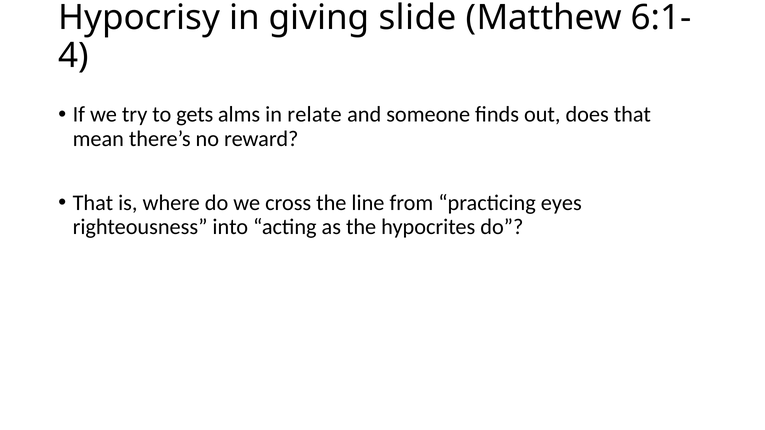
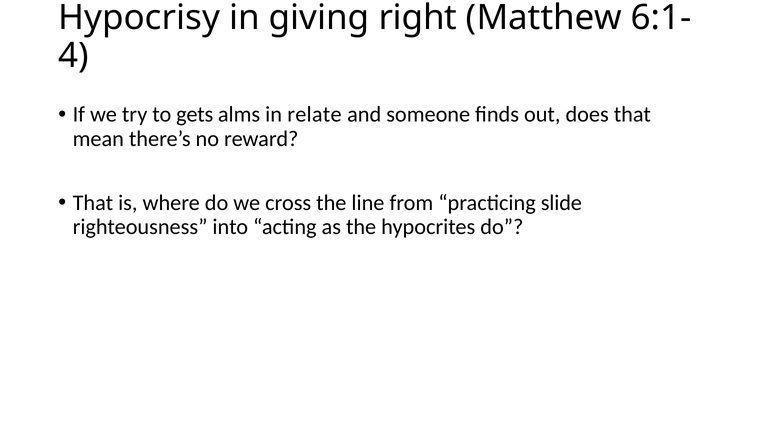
slide: slide -> right (418, 18)
eyes: eyes -> slide (561, 203)
